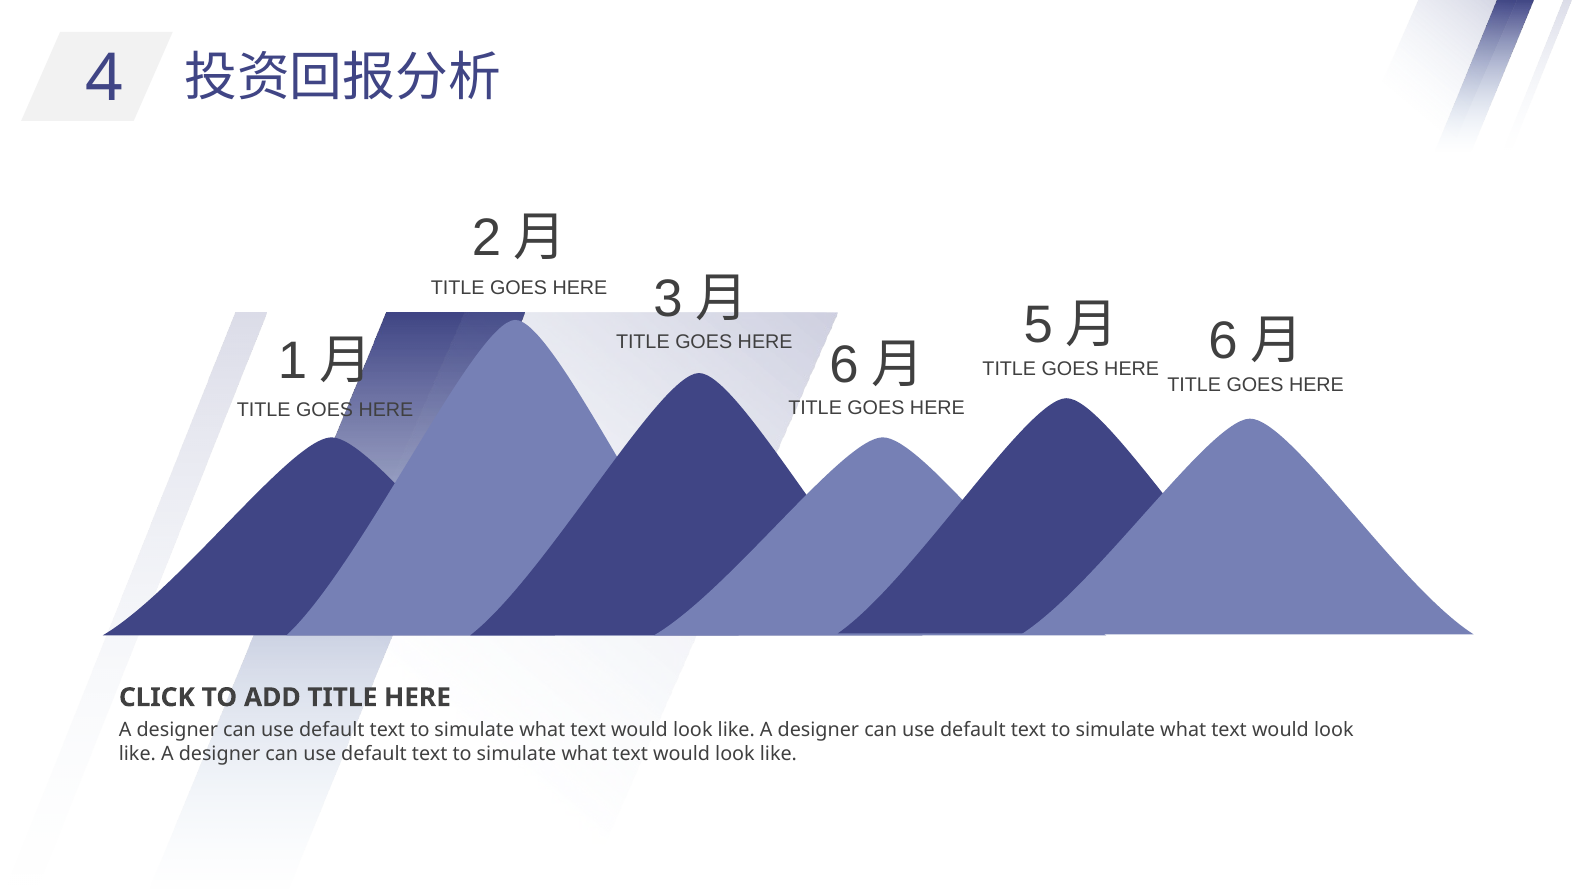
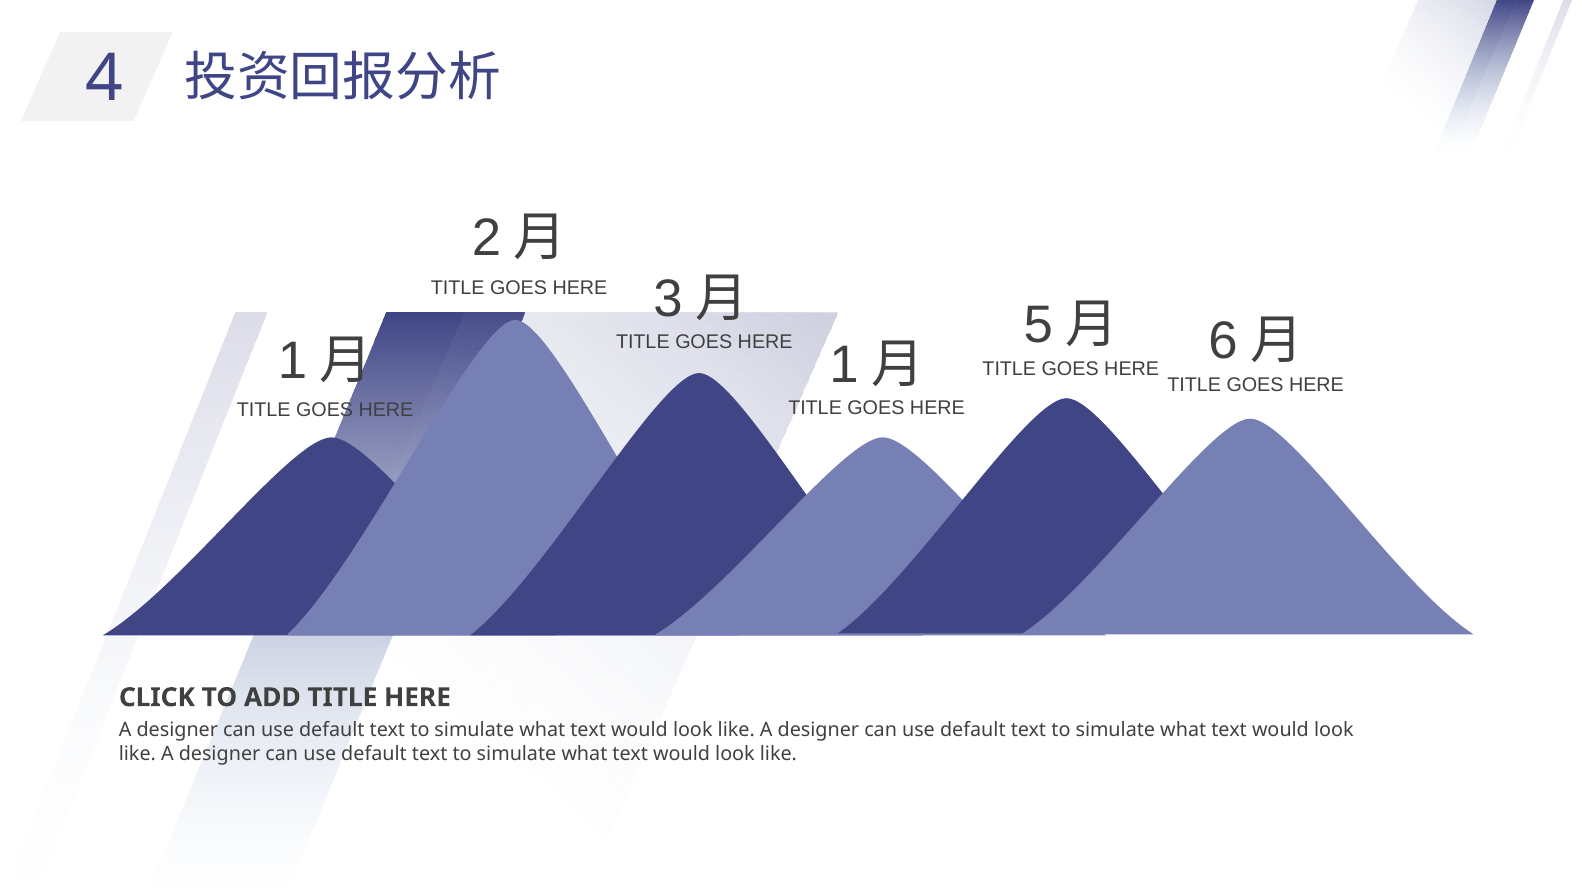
6: 6 -> 1 (844, 365)
